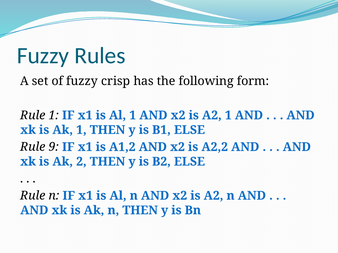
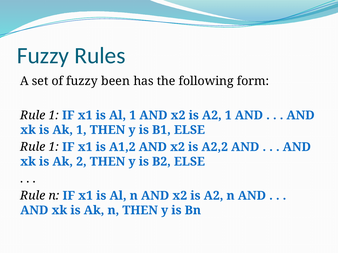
crisp: crisp -> been (116, 81)
9: 9 -> 1 (54, 147)
